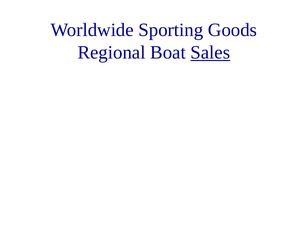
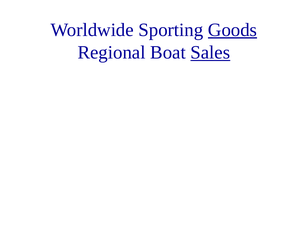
Goods underline: none -> present (232, 30)
